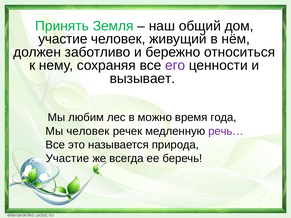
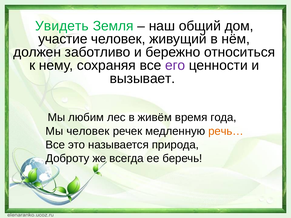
Принять: Принять -> Увидеть (62, 26)
можно: можно -> живём (155, 117)
речь… colour: purple -> orange (226, 131)
Участие: Участие -> Доброту (67, 159)
